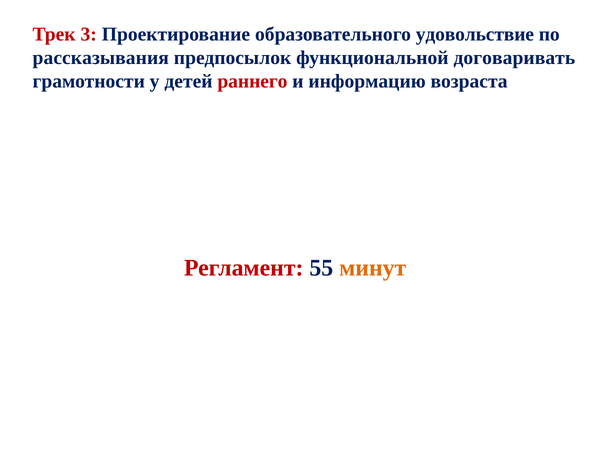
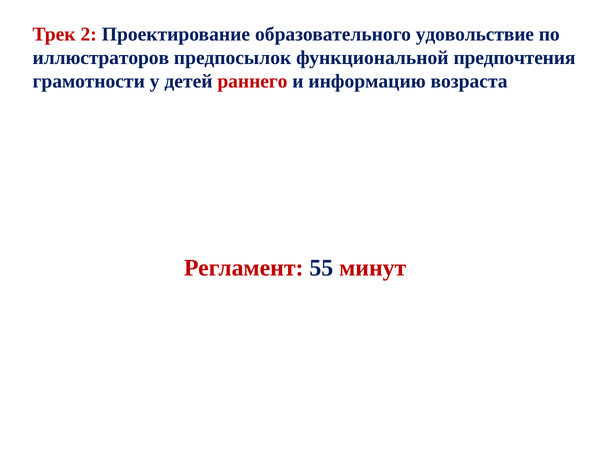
3: 3 -> 2 (89, 35)
рассказывания: рассказывания -> иллюстраторов (101, 58)
договаривать: договаривать -> предпочтения (514, 58)
минут colour: orange -> red (373, 268)
